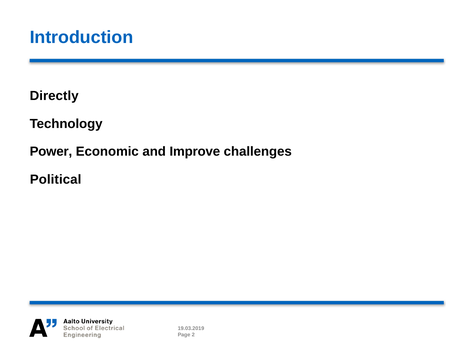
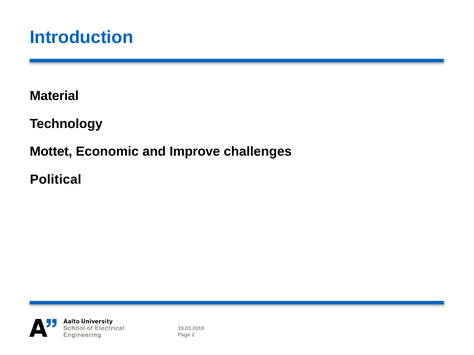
Directly: Directly -> Material (54, 96)
Power: Power -> Mottet (51, 152)
